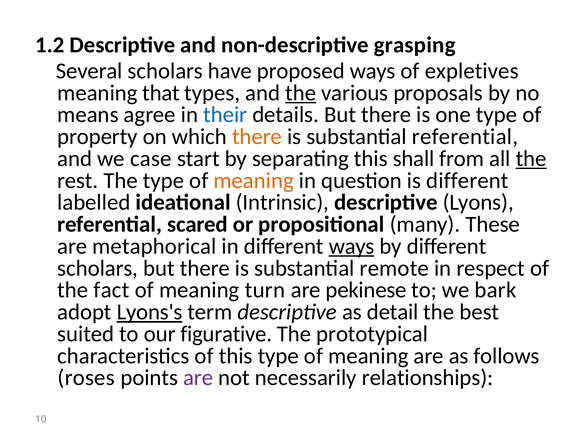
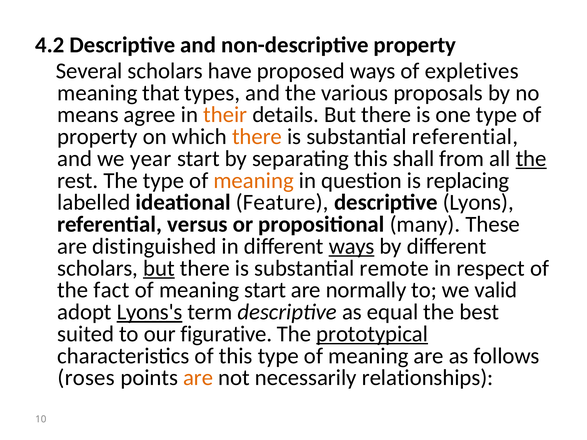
1.2: 1.2 -> 4.2 (50, 45)
non-descriptive grasping: grasping -> property (415, 45)
the underline: present -> none (301, 93)
their colour: blue -> orange (225, 115)
case: case -> year (151, 159)
is different: different -> replacing (468, 181)
Intrinsic: Intrinsic -> Feature (282, 203)
scared: scared -> versus (197, 224)
metaphorical: metaphorical -> distinguished (154, 246)
but underline: none -> present (159, 268)
meaning turn: turn -> start (265, 290)
pekinese: pekinese -> normally (366, 290)
bark: bark -> valid (496, 290)
detail: detail -> equal (393, 312)
prototypical underline: none -> present (372, 334)
are colour: purple -> orange (198, 378)
